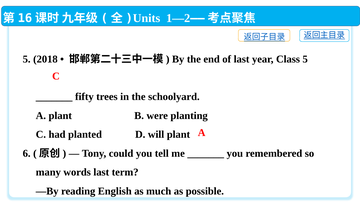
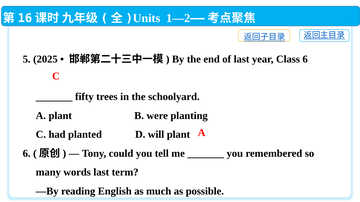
2018: 2018 -> 2025 (45, 59)
Class 5: 5 -> 6 (305, 59)
